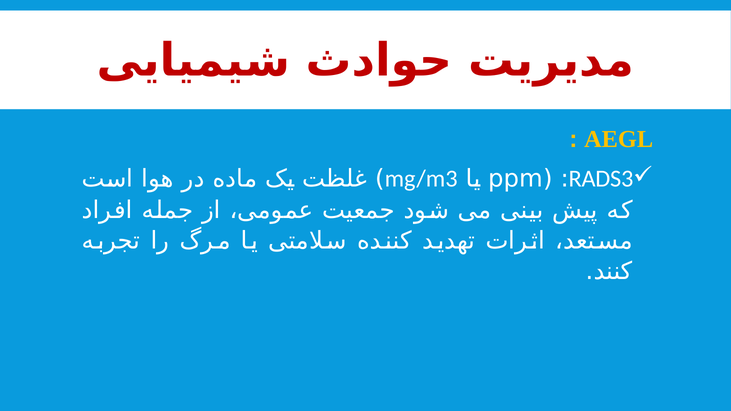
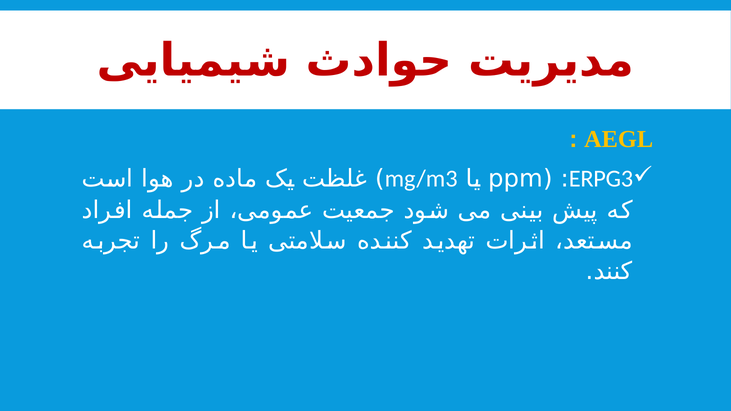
RADS3: RADS3 -> ERPG3 (601, 179)
